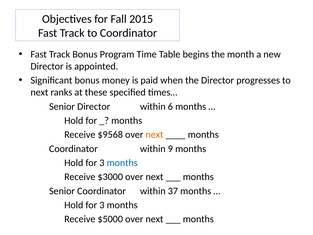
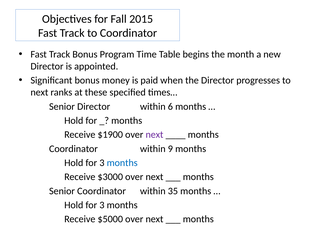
$9568: $9568 -> $1900 (110, 135)
next colour: orange -> purple (154, 135)
37: 37 -> 35 (173, 191)
